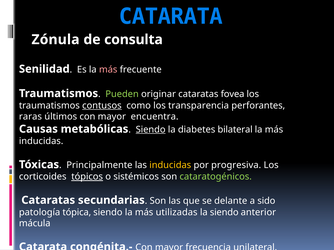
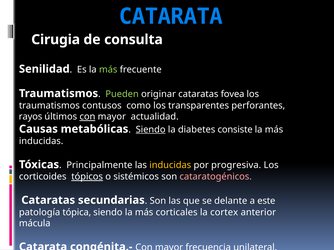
Zónula: Zónula -> Cirugia (56, 40)
más colour: pink -> light green (108, 70)
contusos underline: present -> none (102, 106)
transparencia: transparencia -> transparentes (199, 106)
raras: raras -> rayos (31, 117)
con underline: none -> present (87, 117)
encuentra: encuentra -> actualidad (155, 117)
bilateral: bilateral -> consiste (235, 130)
cataratogénicos colour: light green -> pink (216, 177)
sido: sido -> este (266, 201)
utilizadas: utilizadas -> corticales (177, 213)
la siendo: siendo -> cortex (224, 213)
